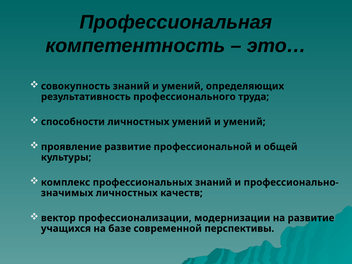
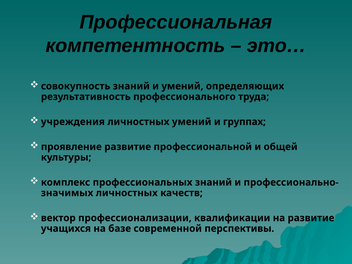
способности: способности -> учреждения (73, 122)
умений: умений -> группах (244, 122)
модернизации: модернизации -> квалификации (232, 218)
